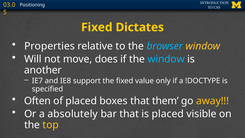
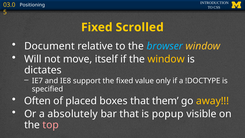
Dictates: Dictates -> Scrolled (140, 27)
Properties: Properties -> Document (50, 46)
does: does -> itself (106, 59)
window colour: light blue -> yellow (166, 59)
another: another -> dictates (43, 70)
is placed: placed -> popup (168, 114)
top colour: yellow -> pink (51, 125)
